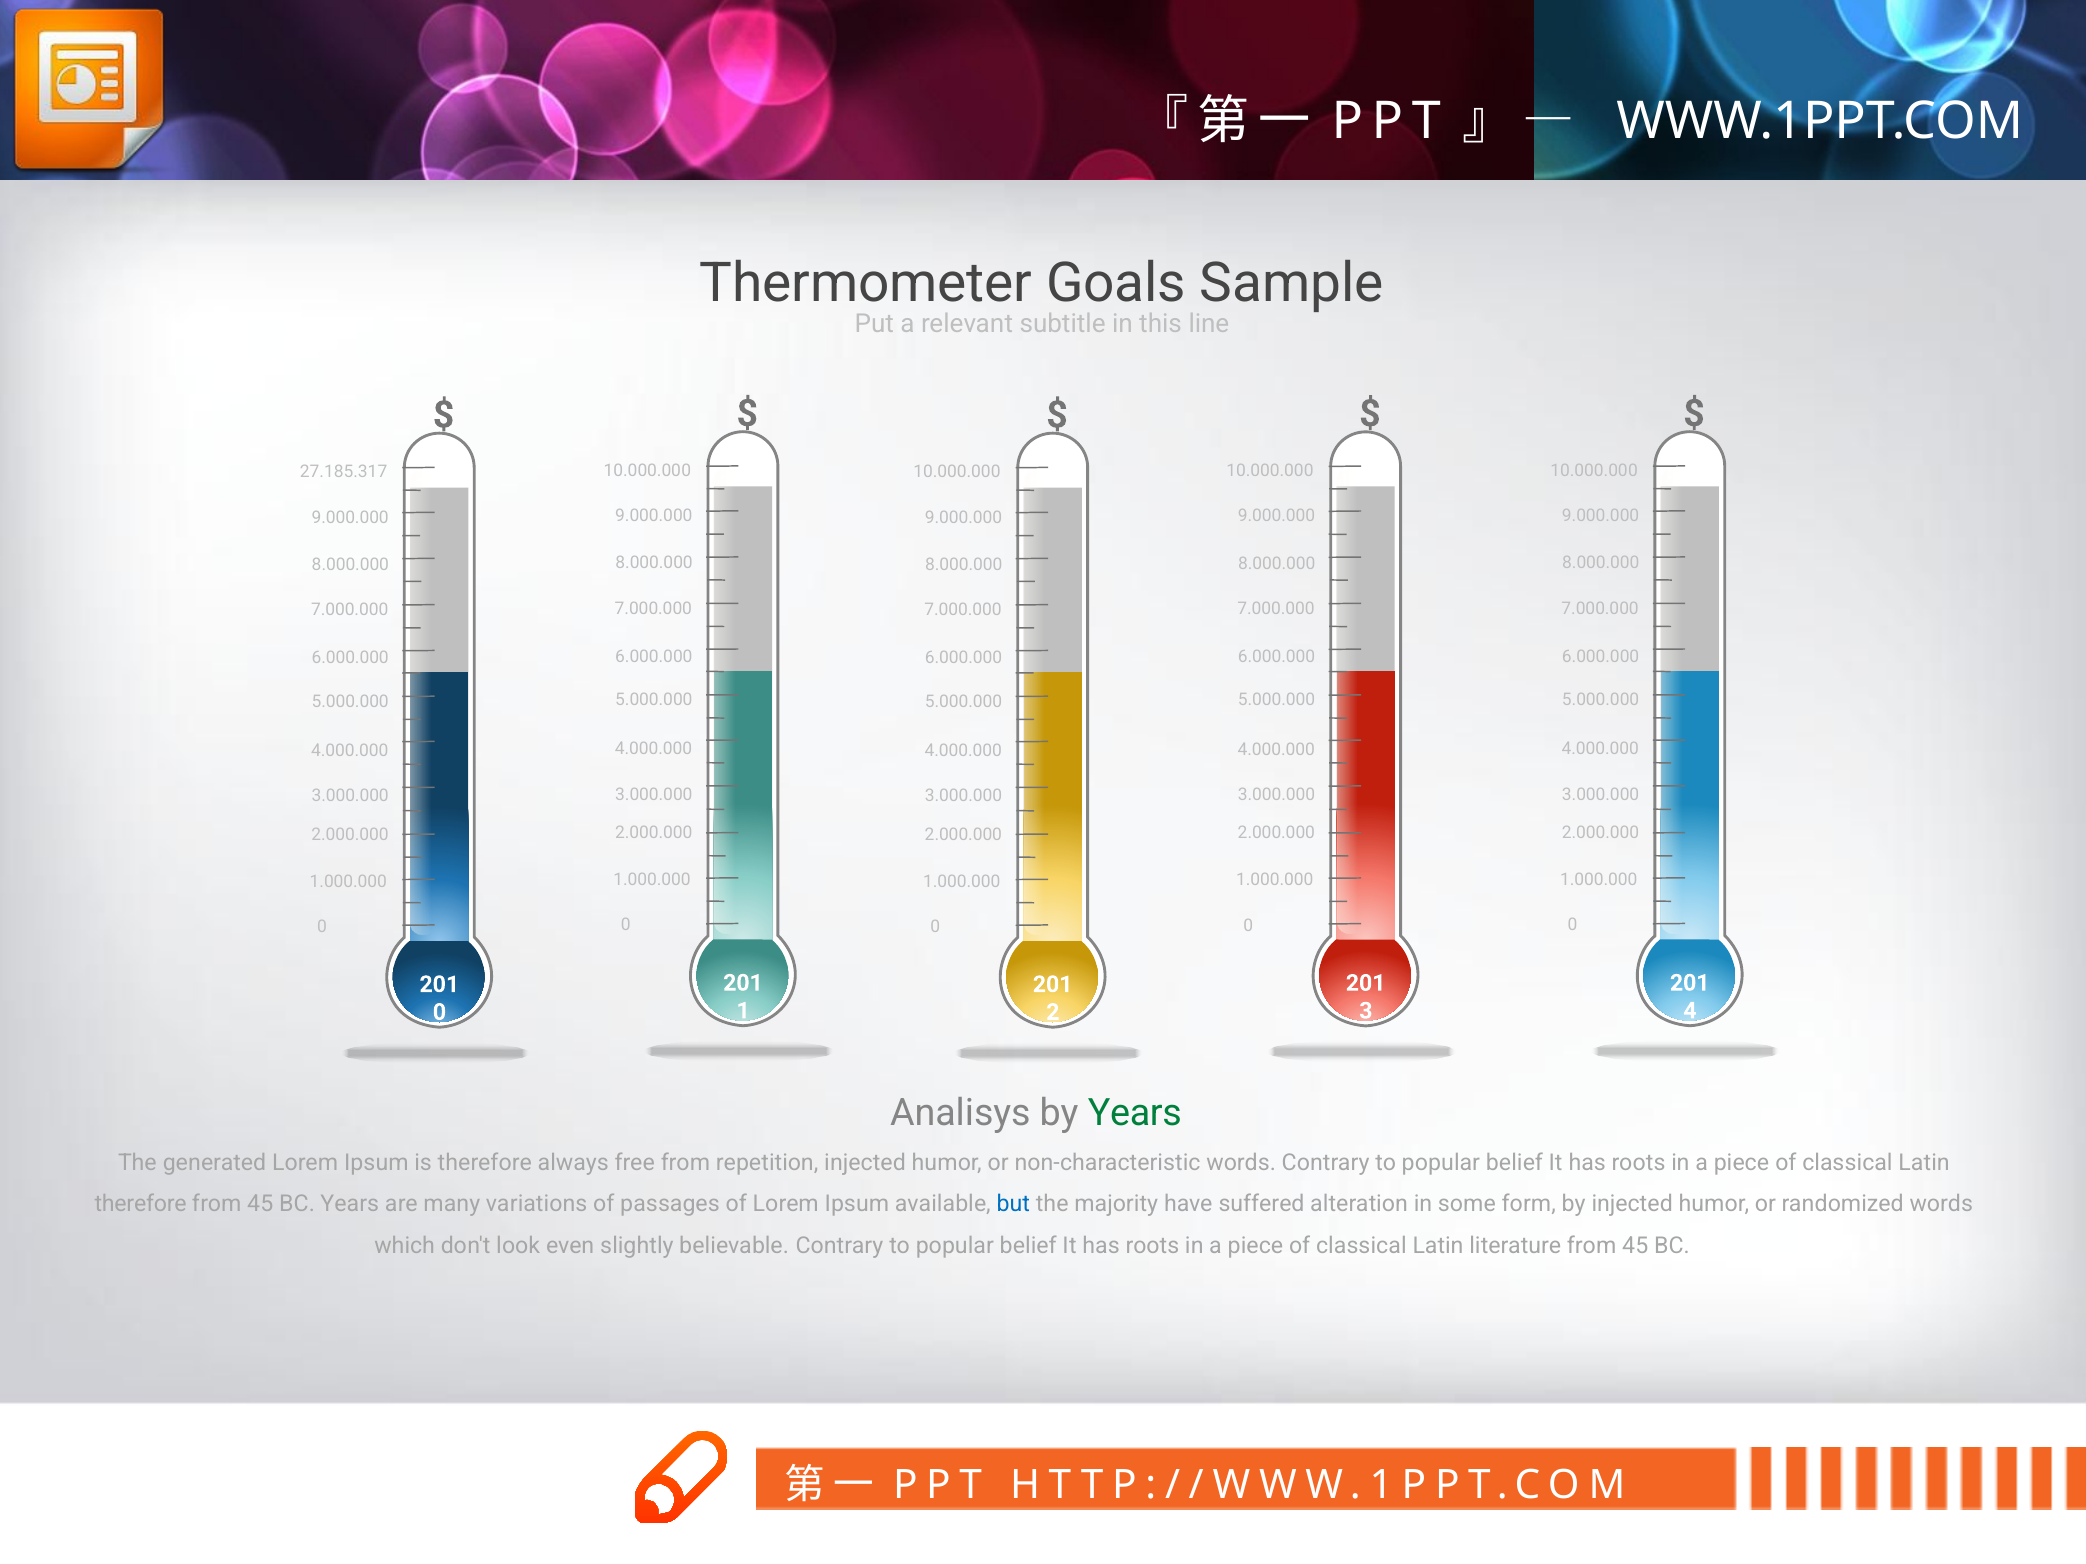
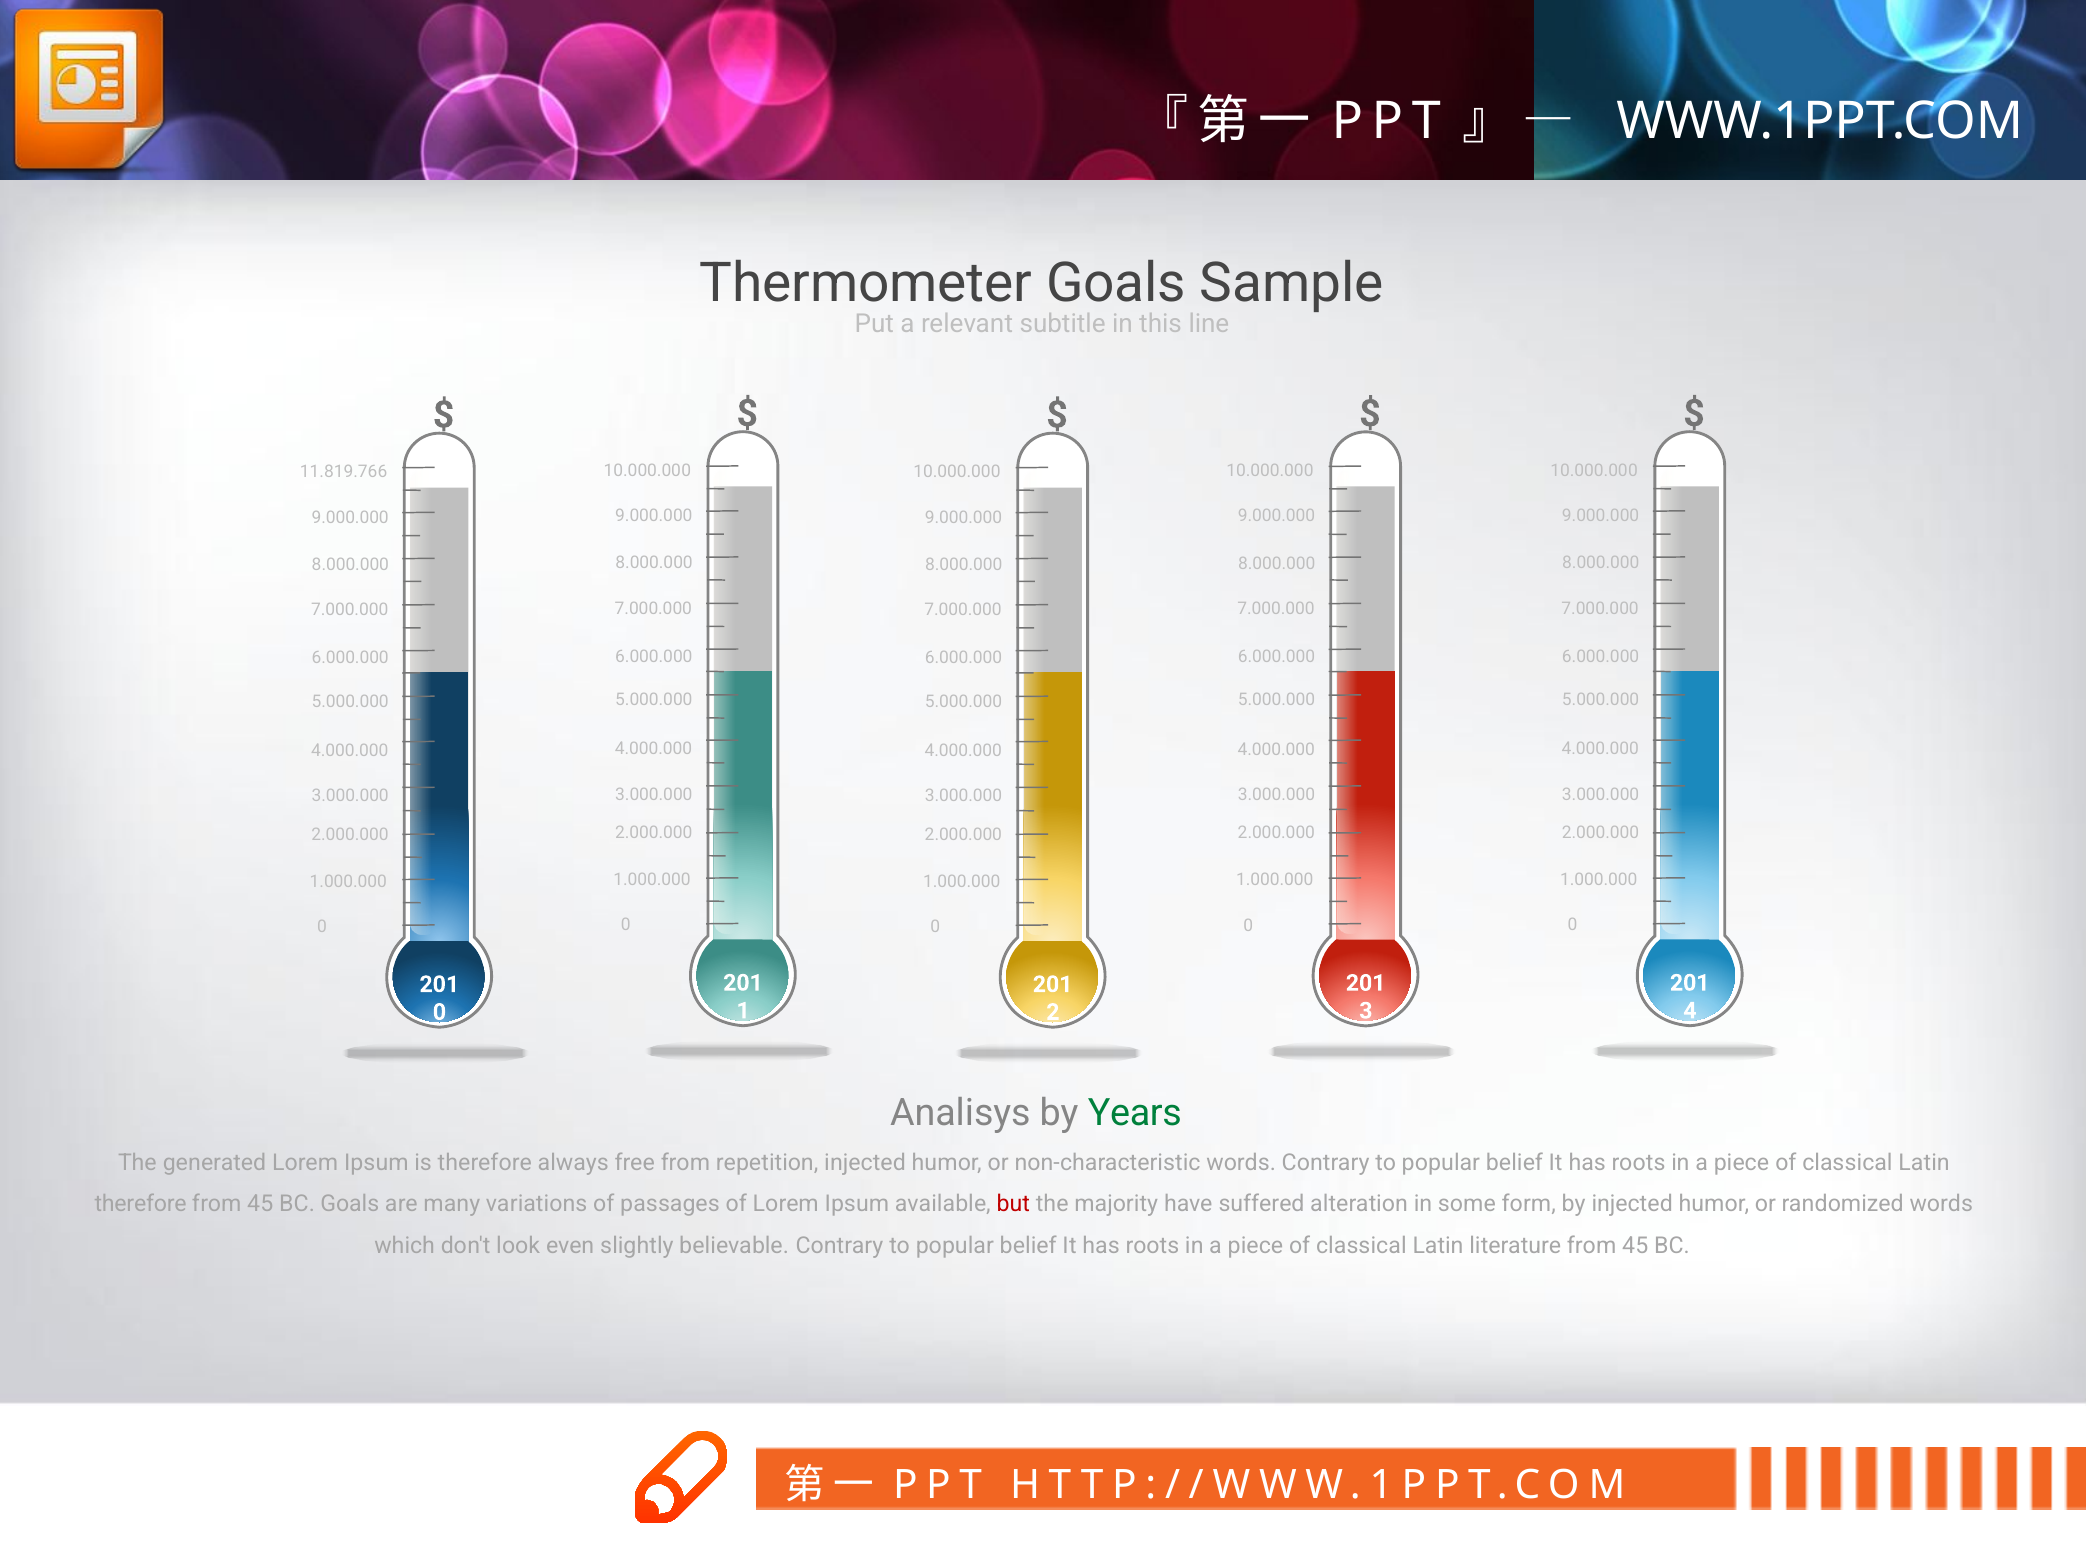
27.185.317: 27.185.317 -> 11.819.766 (344, 472)
BC Years: Years -> Goals (350, 1205)
but colour: blue -> red (1013, 1205)
